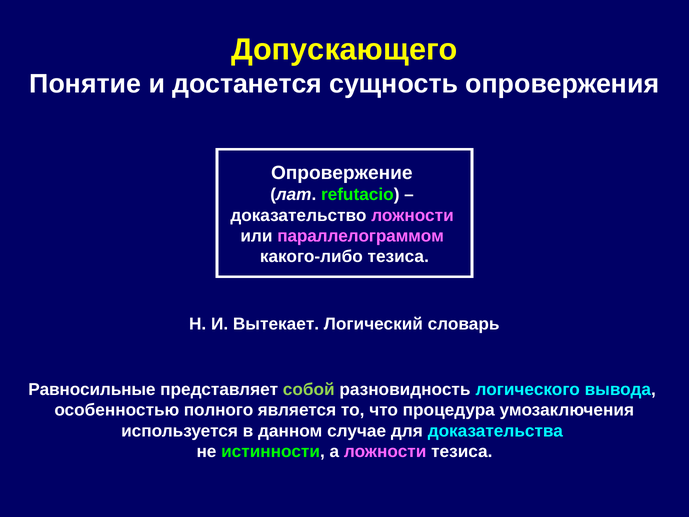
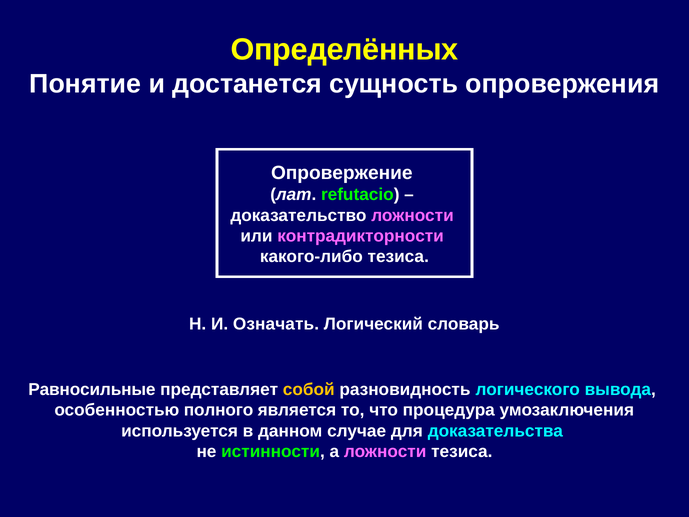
Допускающего: Допускающего -> Определённых (345, 50)
параллелограммом: параллелограммом -> контрадикторности (361, 236)
Вытекает: Вытекает -> Означать (276, 324)
собой colour: light green -> yellow (309, 389)
